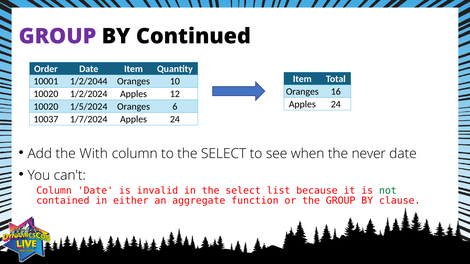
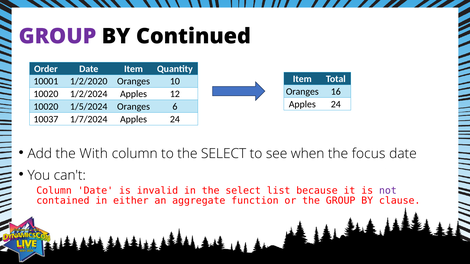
1/2/2044: 1/2/2044 -> 1/2/2020 (89, 82)
never: never -> focus (369, 154)
not colour: green -> purple (388, 191)
